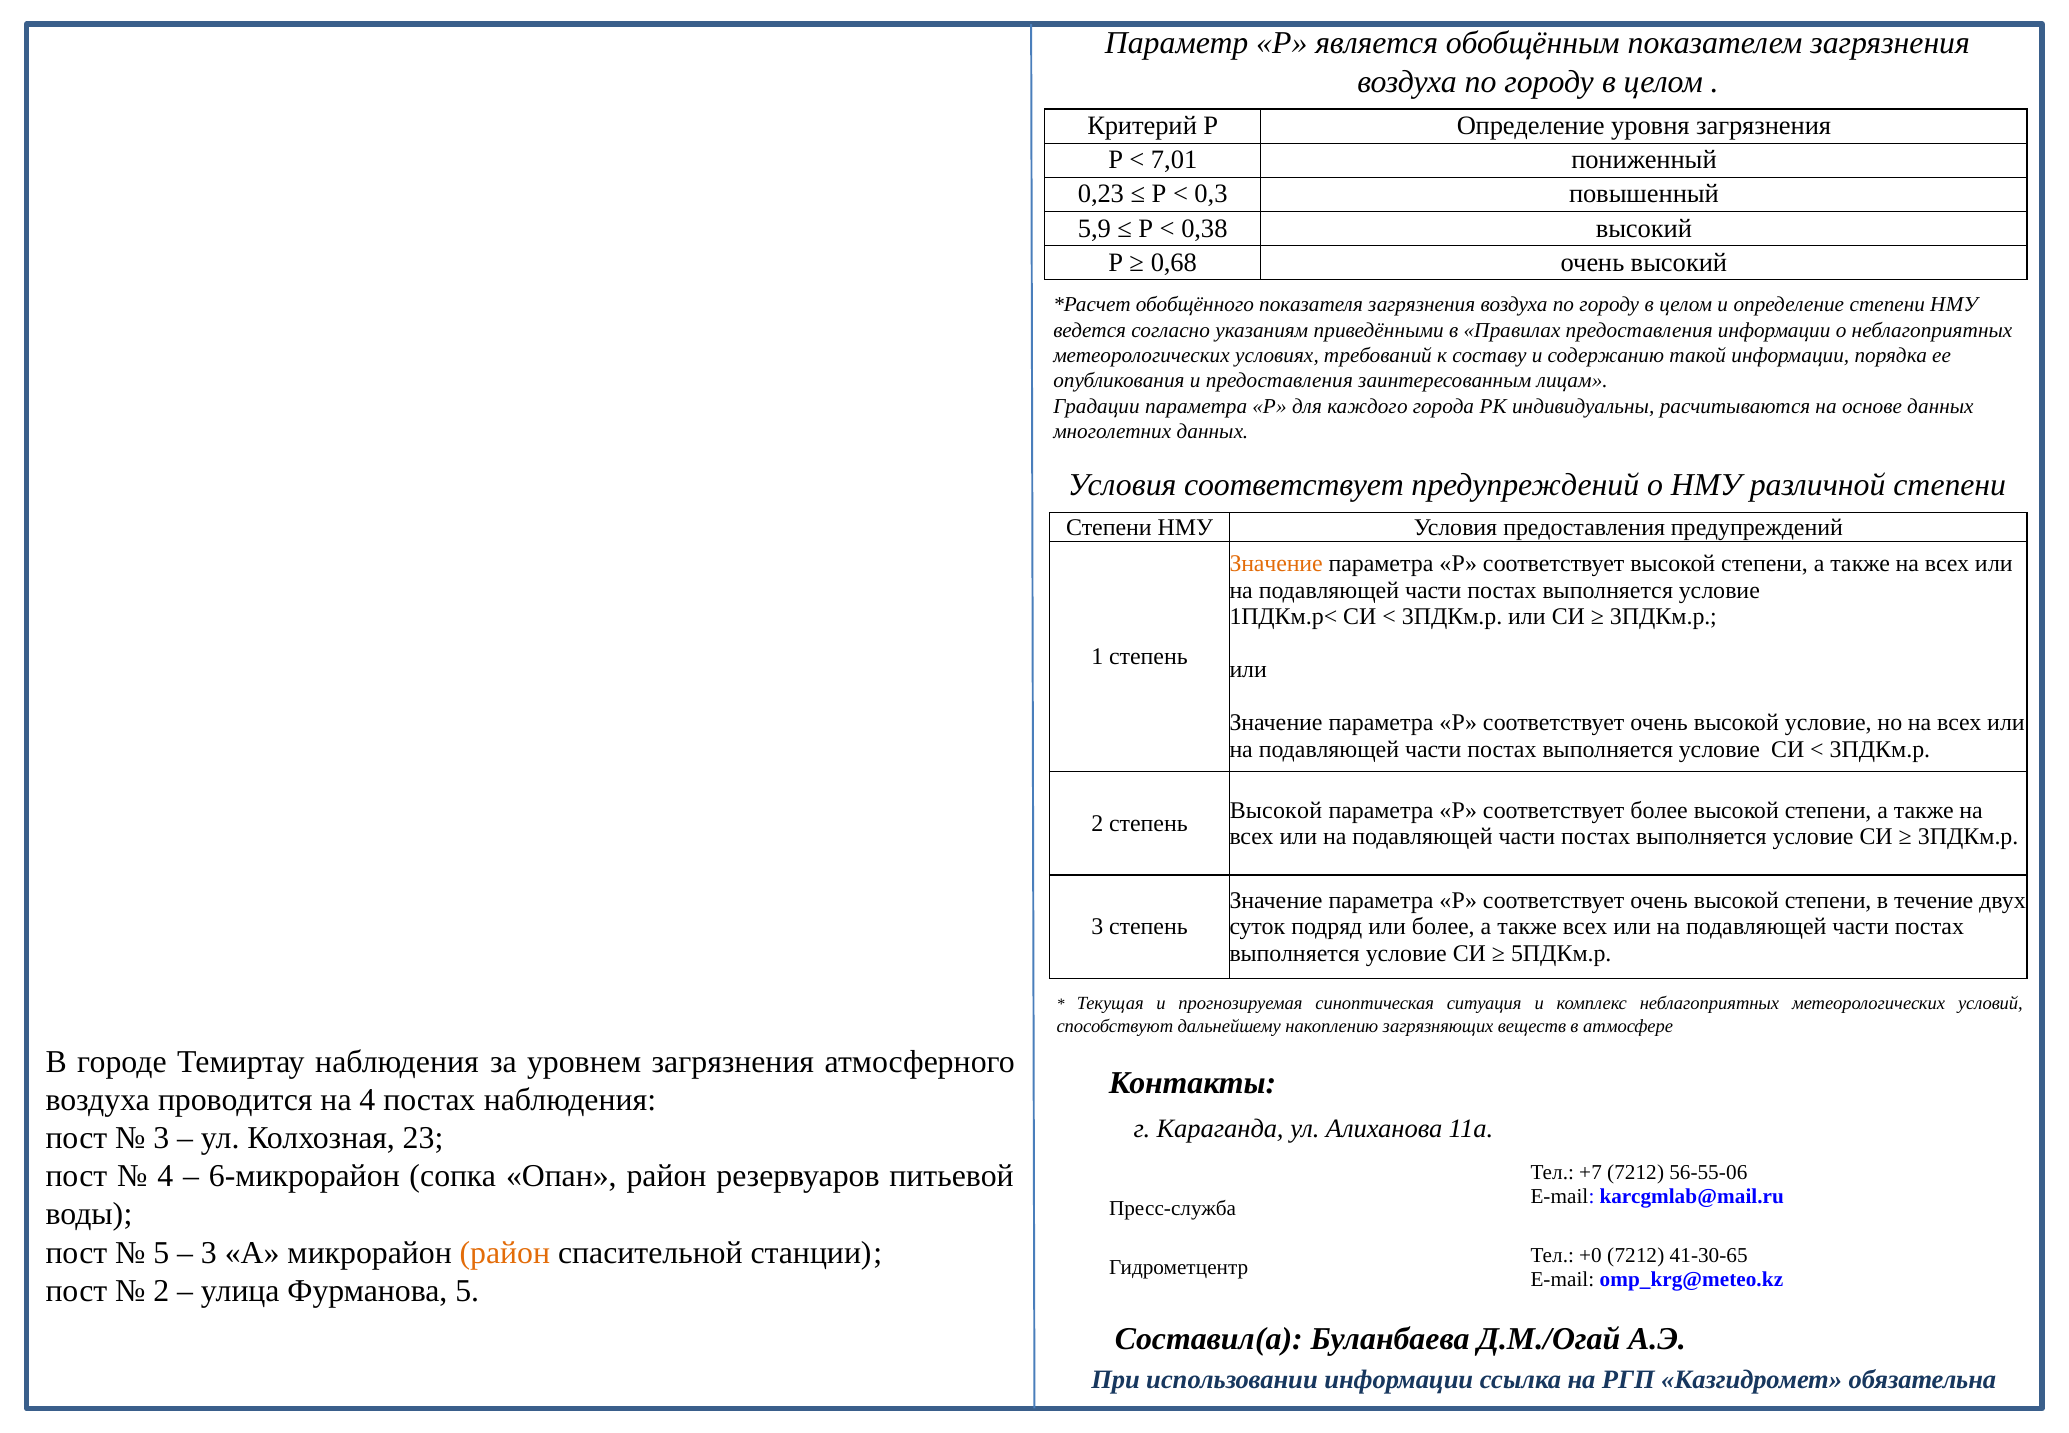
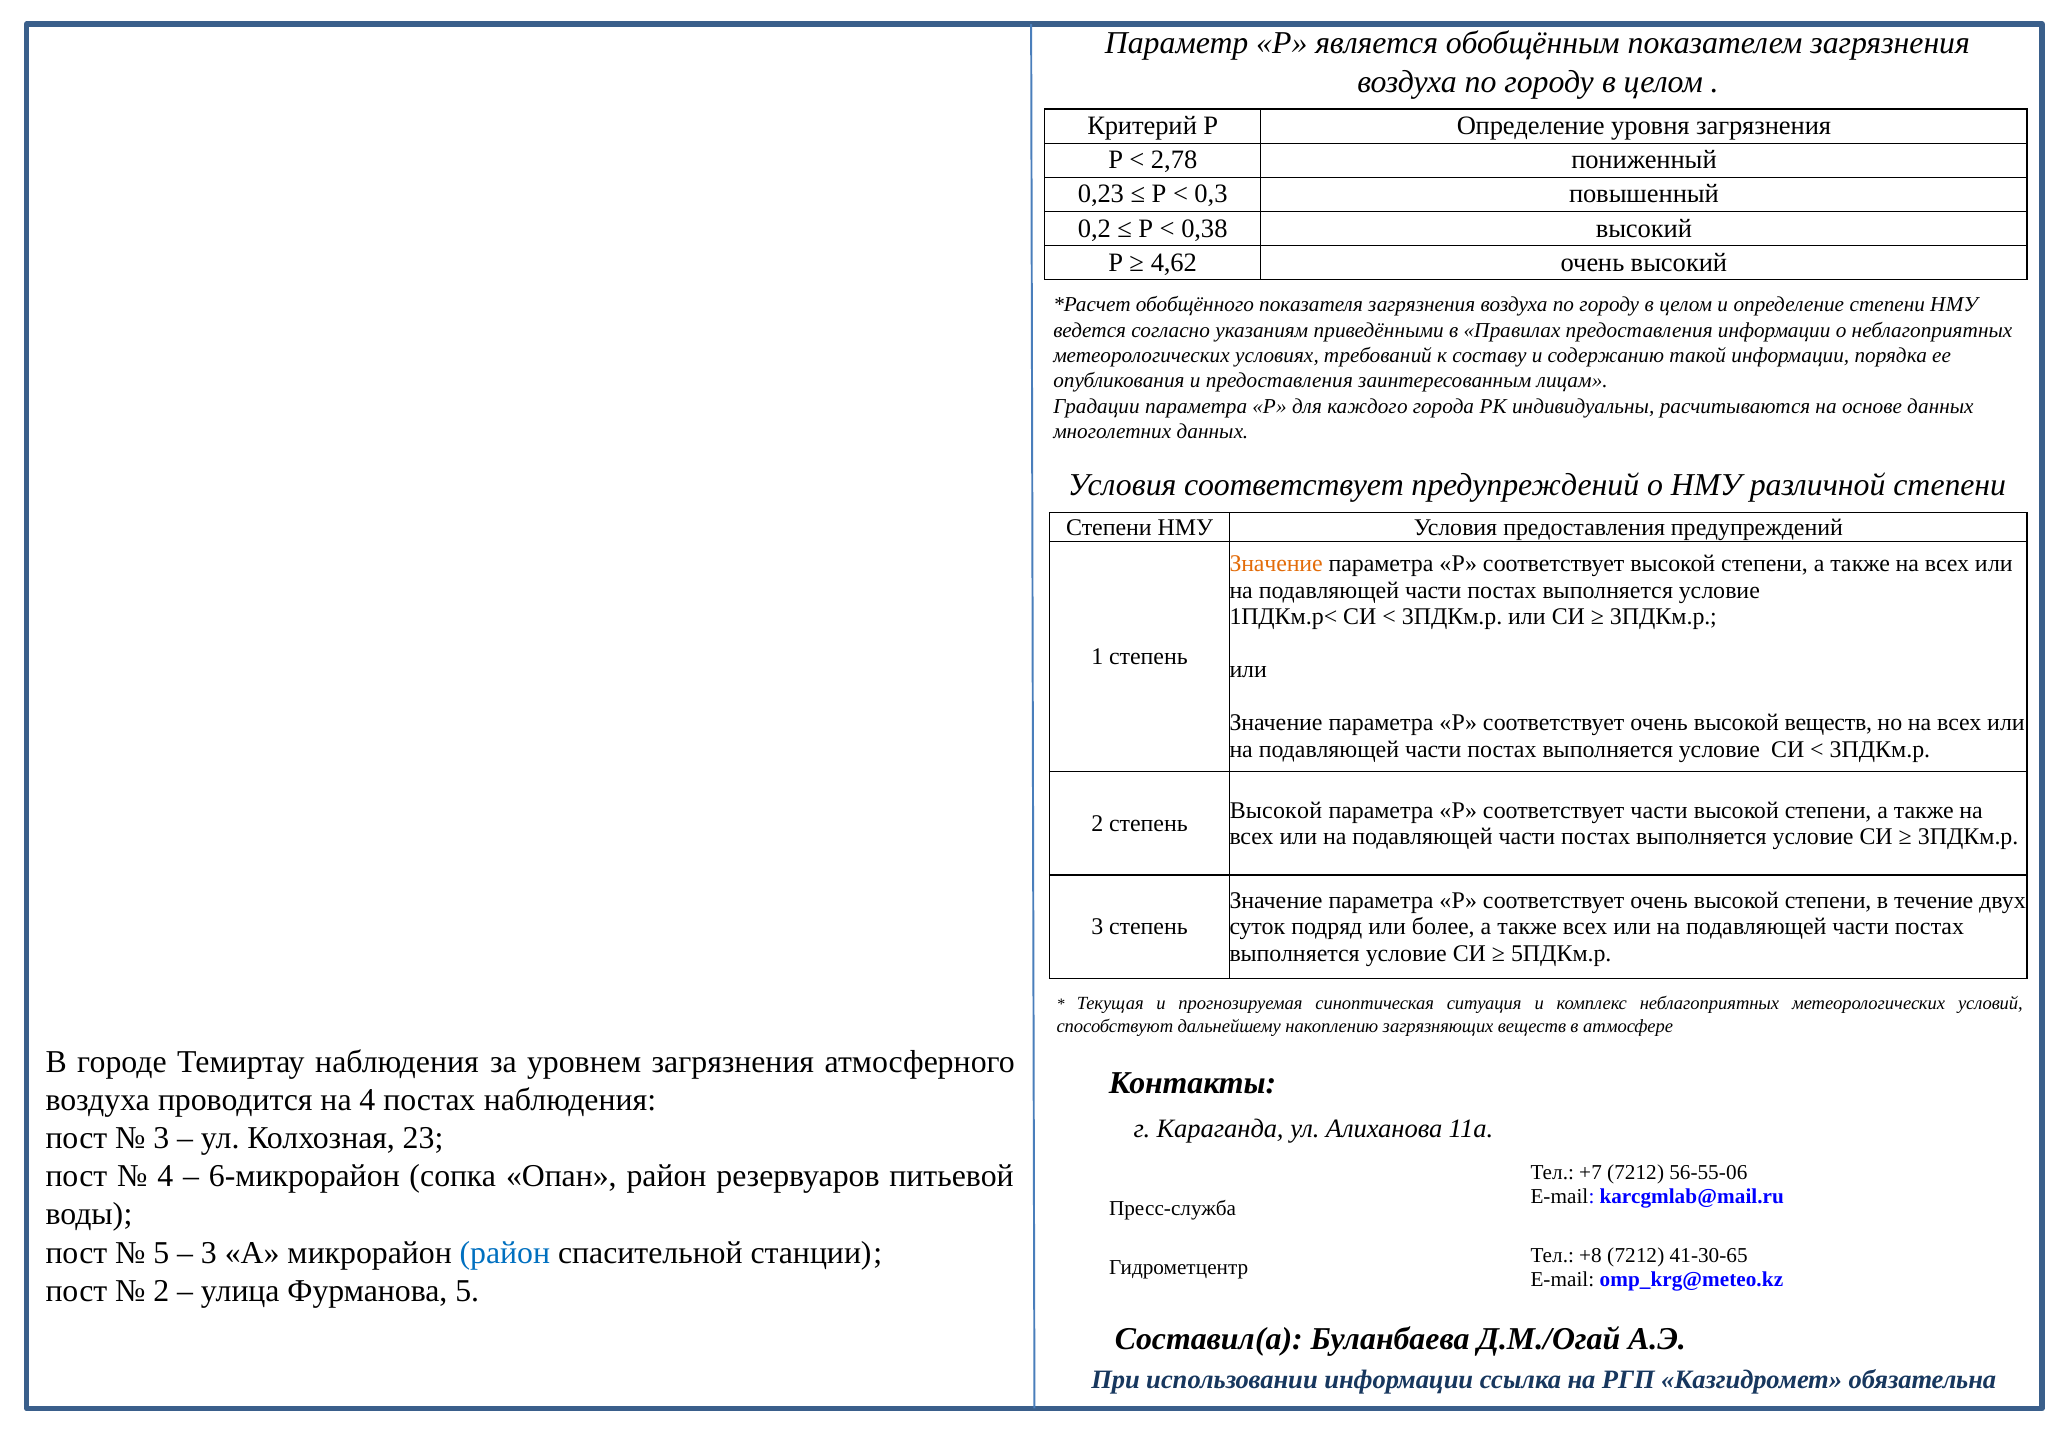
7,01: 7,01 -> 2,78 (1174, 160)
5,9: 5,9 -> 0,2 (1094, 228)
0,68: 0,68 -> 4,62 (1174, 262)
высокой условие: условие -> веществ (1828, 723)
соответствует более: более -> части (1659, 810)
район colour: orange -> blue (505, 1252)
+0: +0 -> +8 (1591, 1255)
